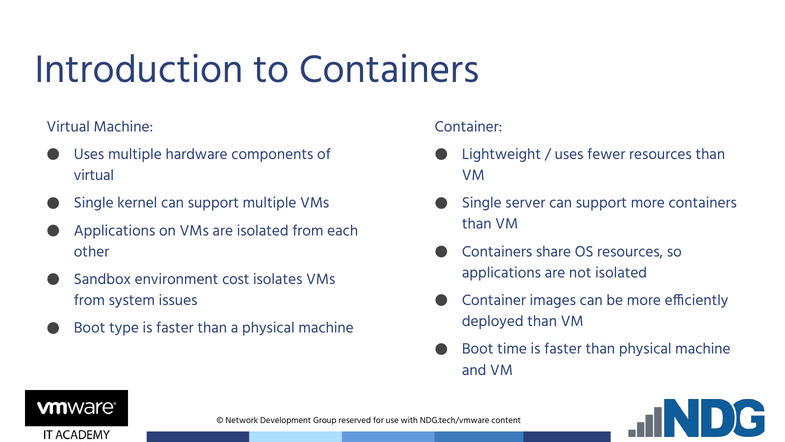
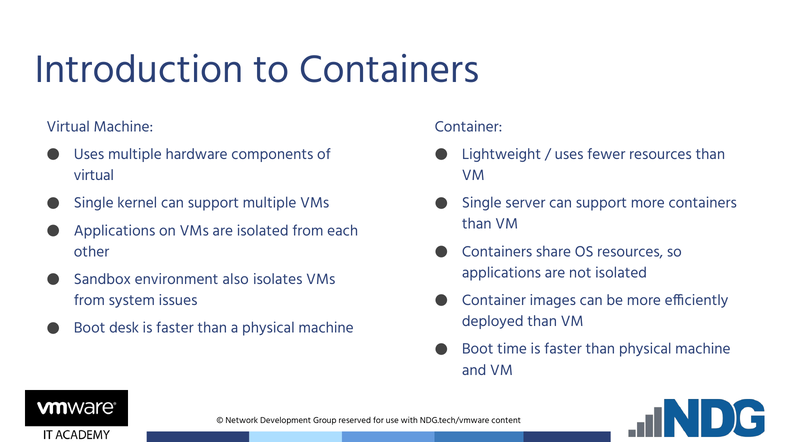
cost: cost -> also (236, 279)
type: type -> desk (124, 328)
